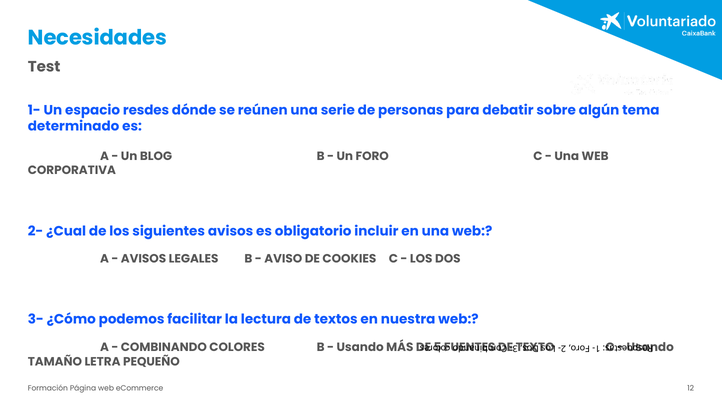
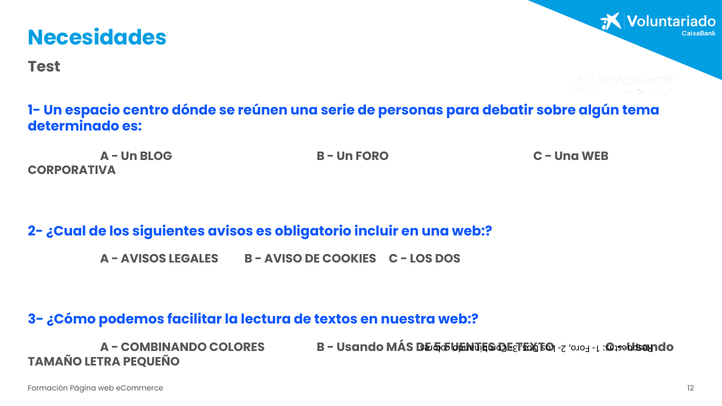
resdes: resdes -> centro (146, 110)
